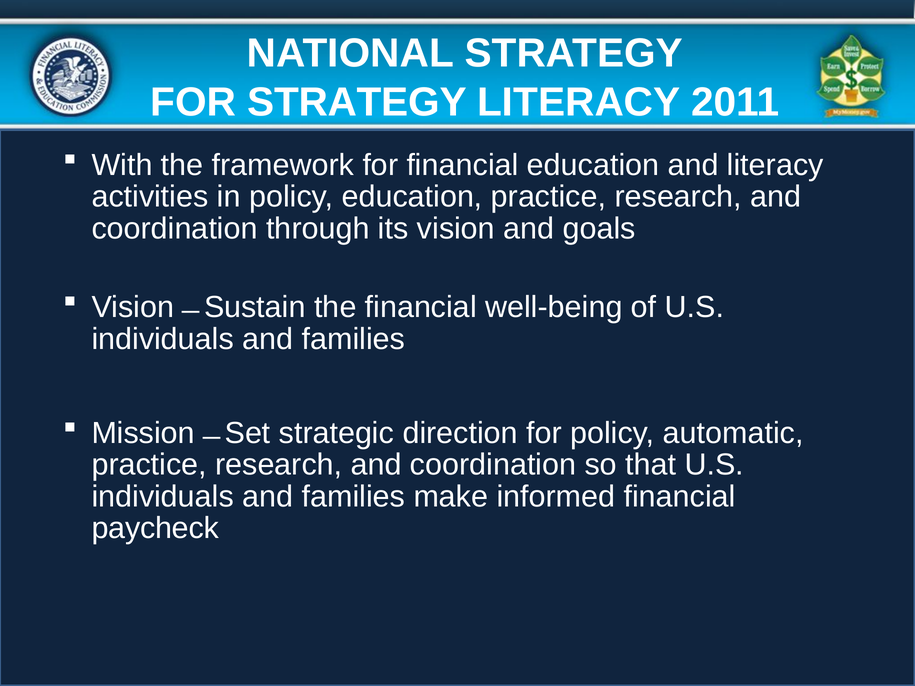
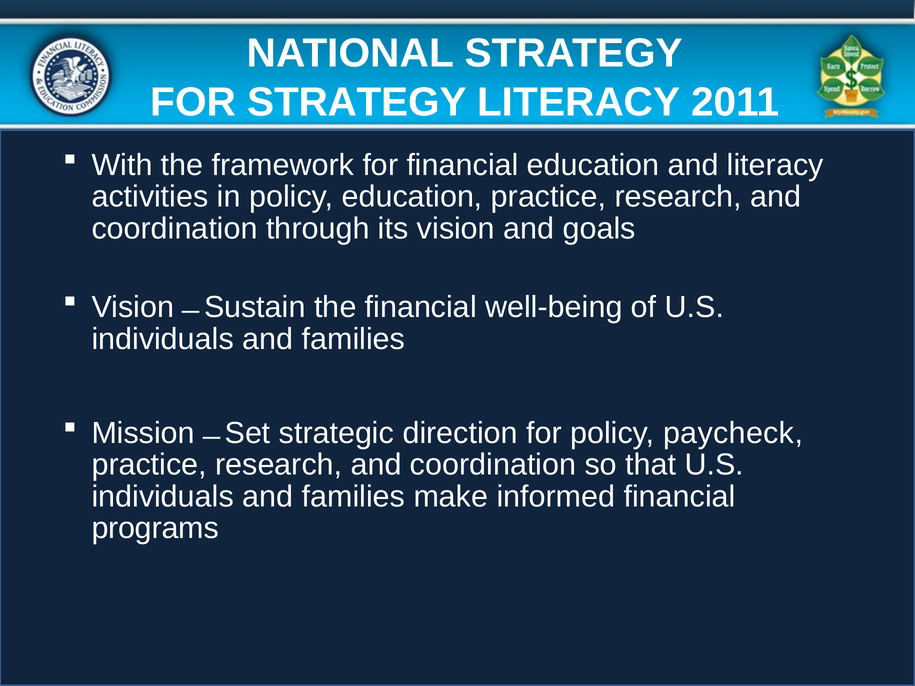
automatic: automatic -> paycheck (733, 433)
paycheck: paycheck -> programs (155, 528)
